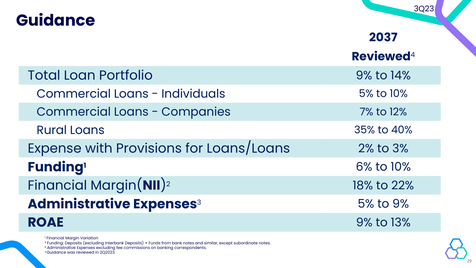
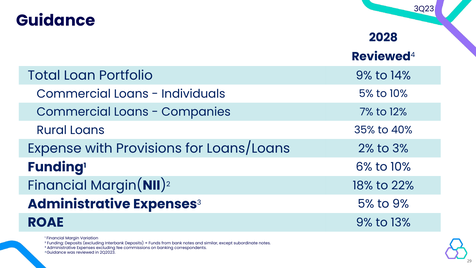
2037: 2037 -> 2028 (383, 37)
